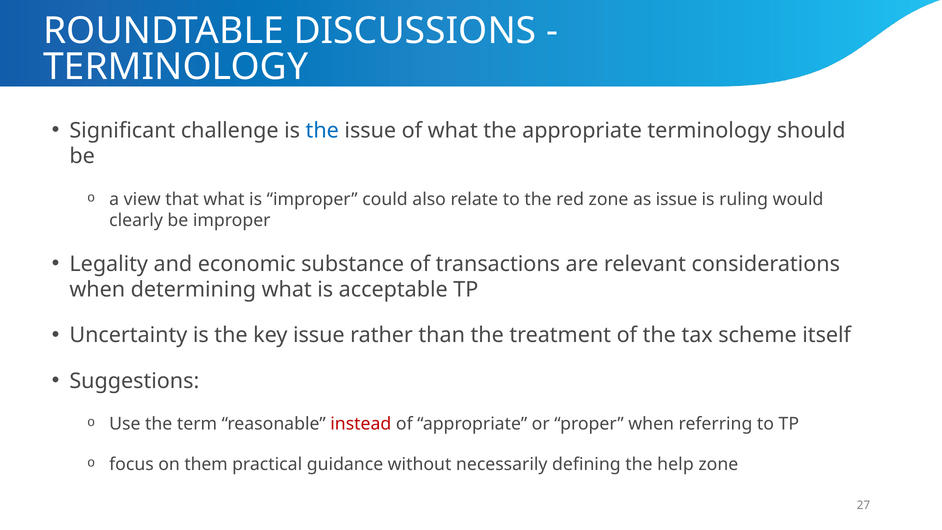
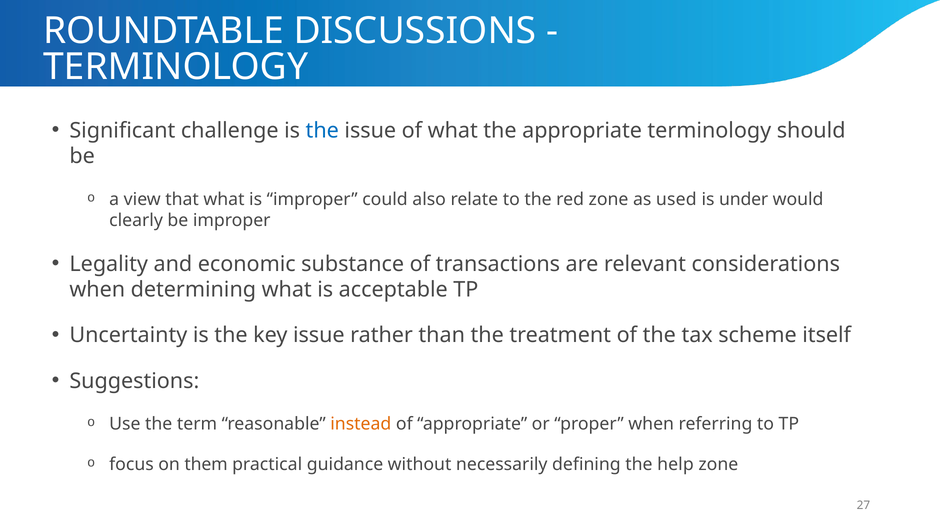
as issue: issue -> used (676, 199)
ruling: ruling -> under (744, 199)
instead colour: red -> orange (361, 424)
